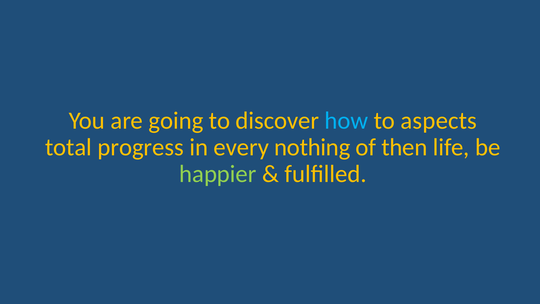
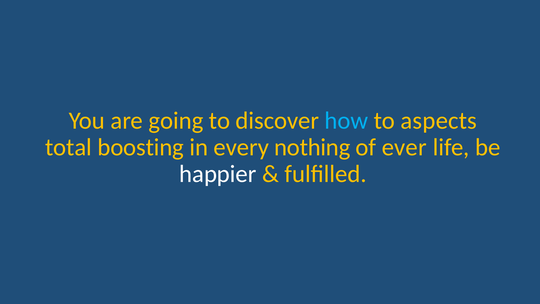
progress: progress -> boosting (141, 147)
then: then -> ever (404, 147)
happier colour: light green -> white (218, 174)
